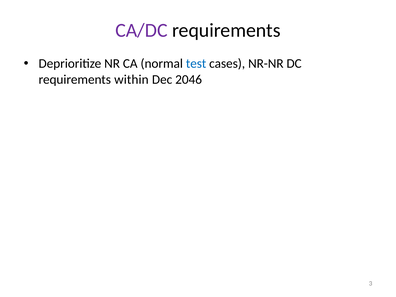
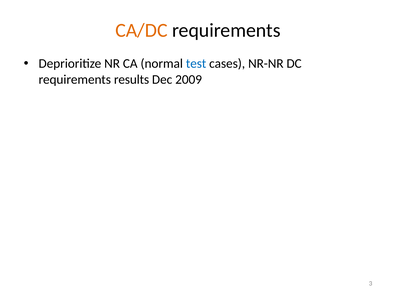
CA/DC colour: purple -> orange (141, 30)
within: within -> results (132, 79)
2046: 2046 -> 2009 (189, 79)
